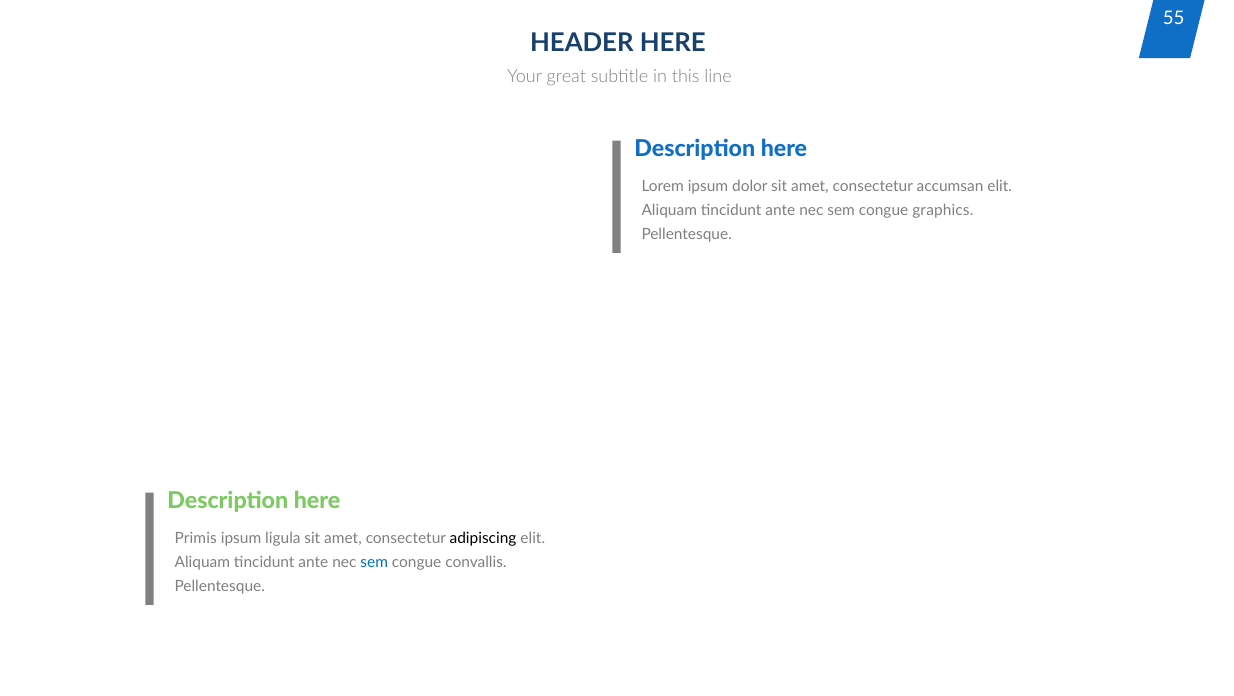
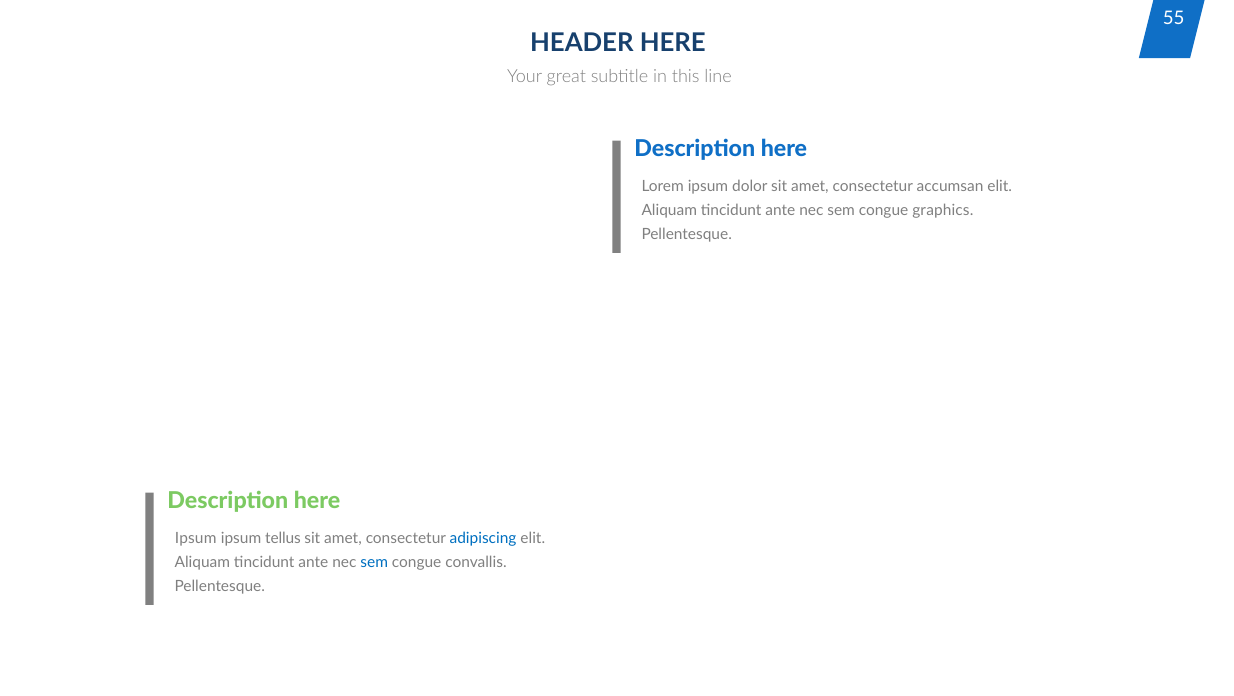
Primis: Primis -> Ipsum (196, 538)
ligula: ligula -> tellus (283, 538)
adipiscing colour: black -> blue (483, 538)
